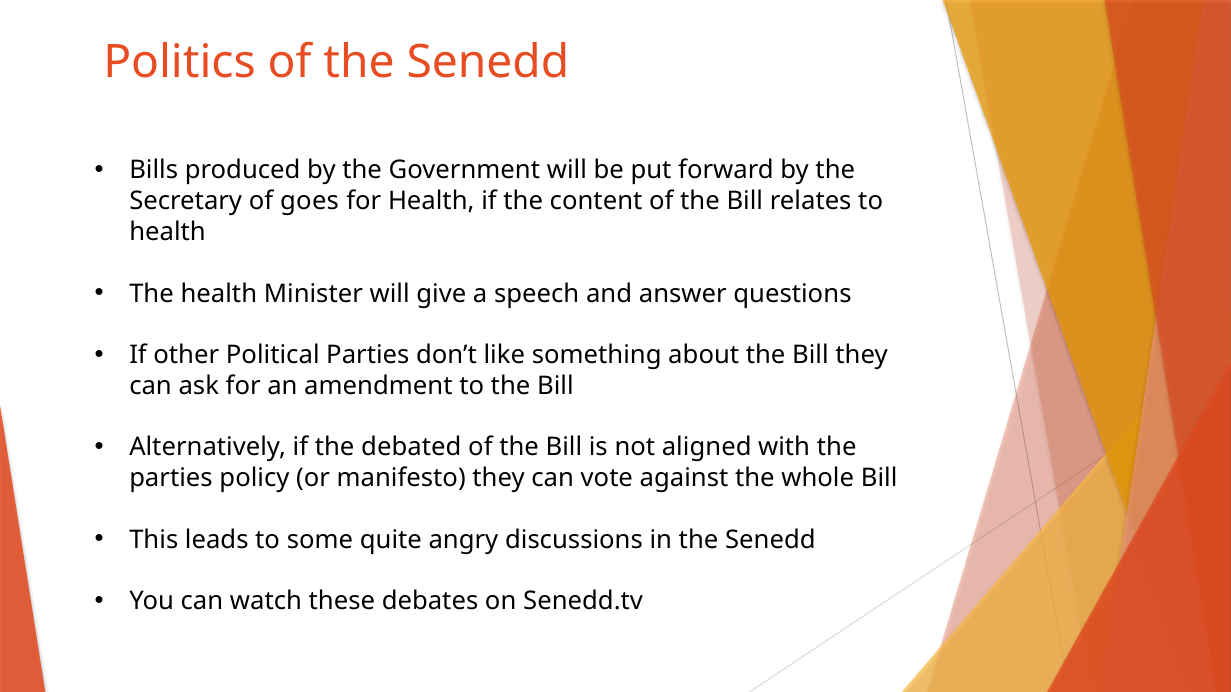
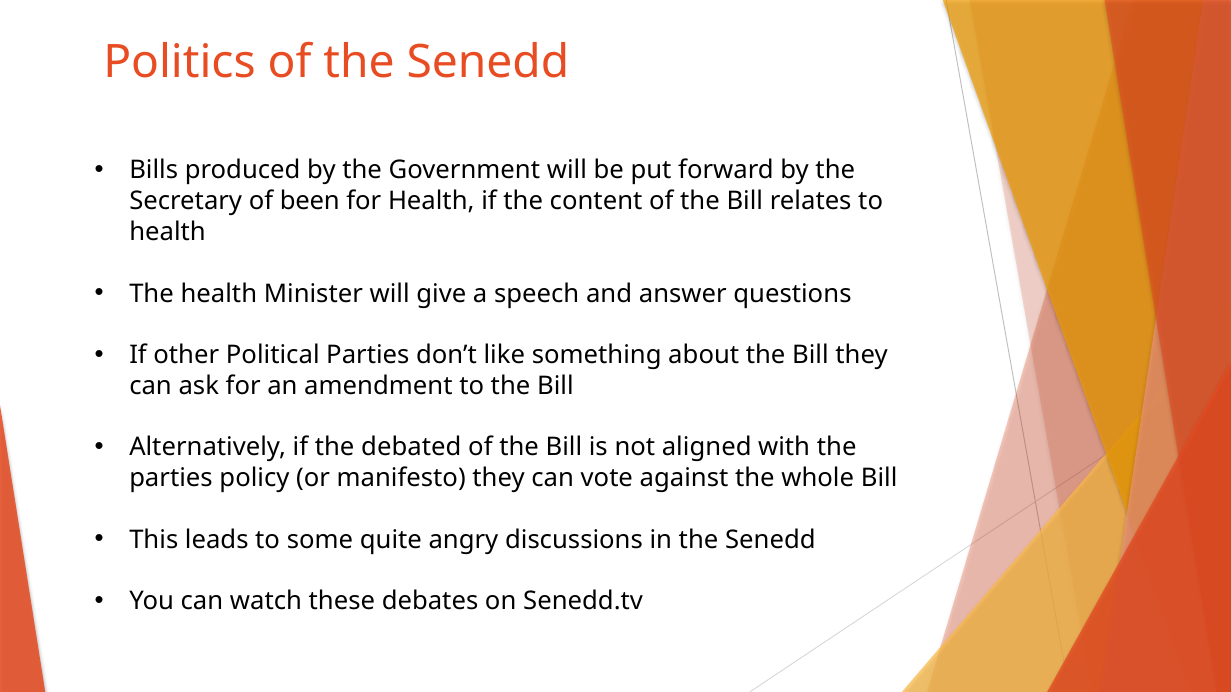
goes: goes -> been (310, 201)
